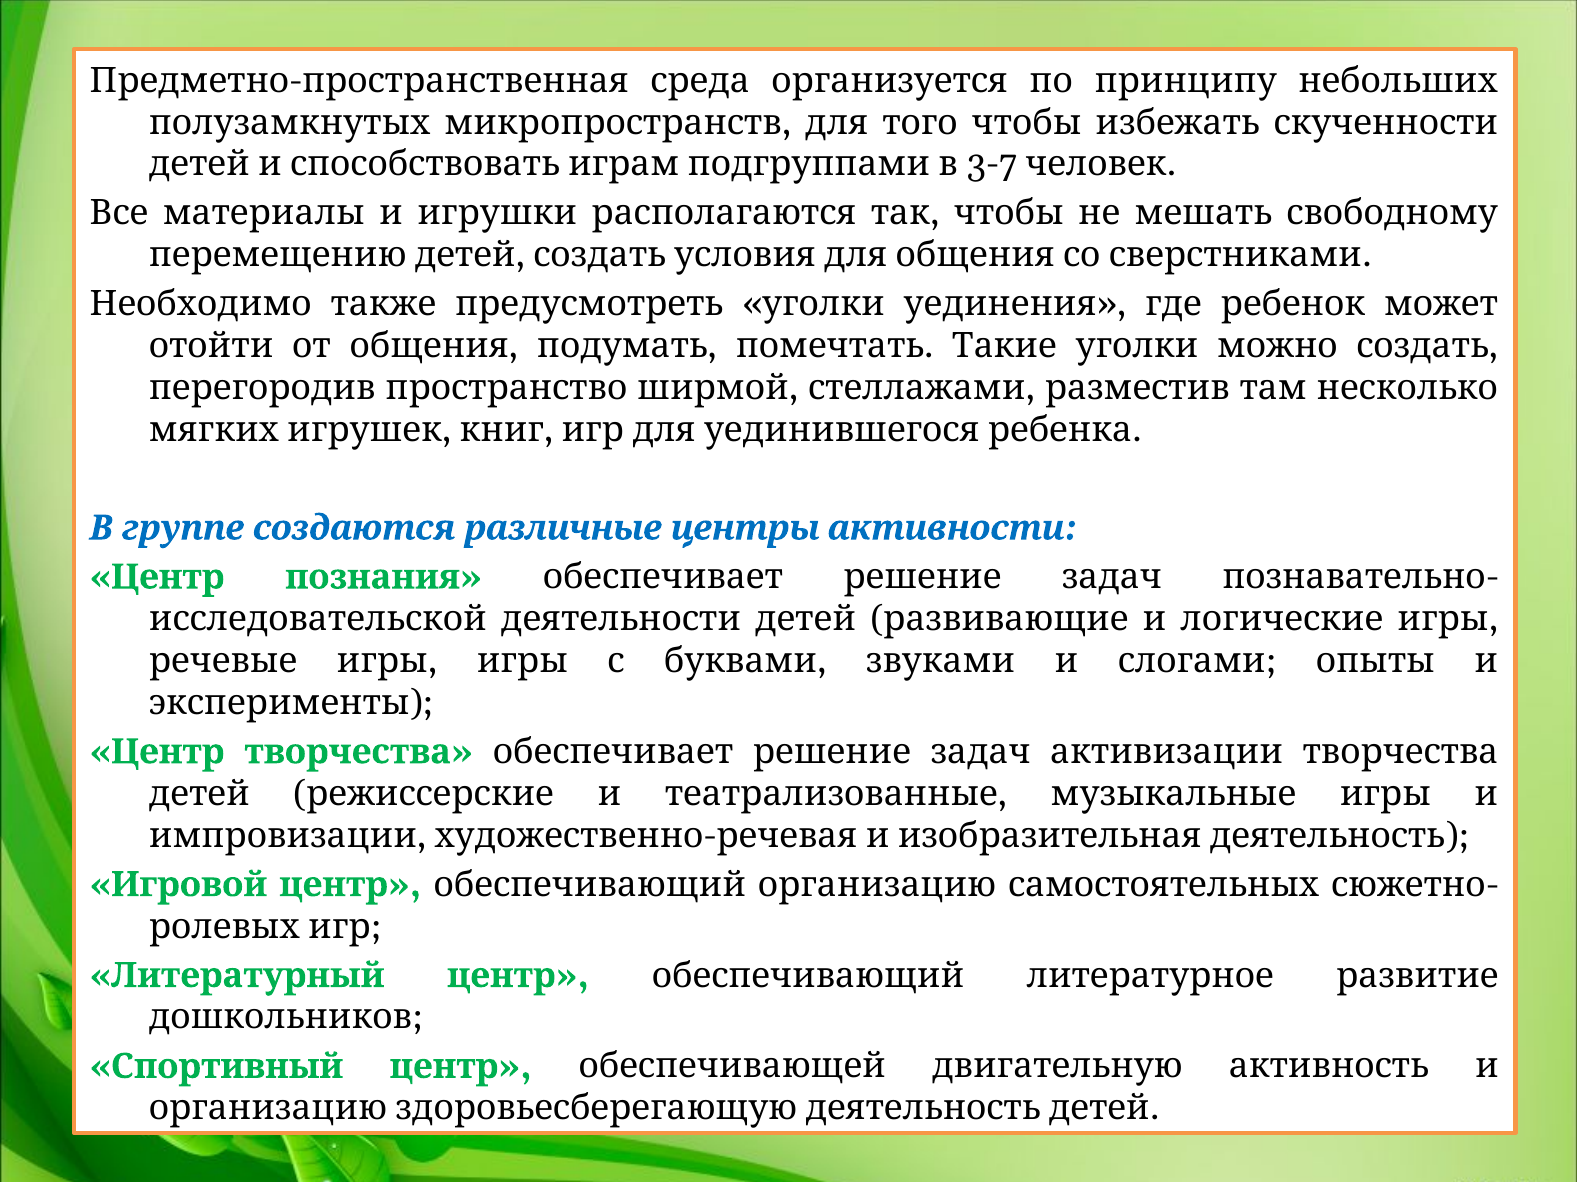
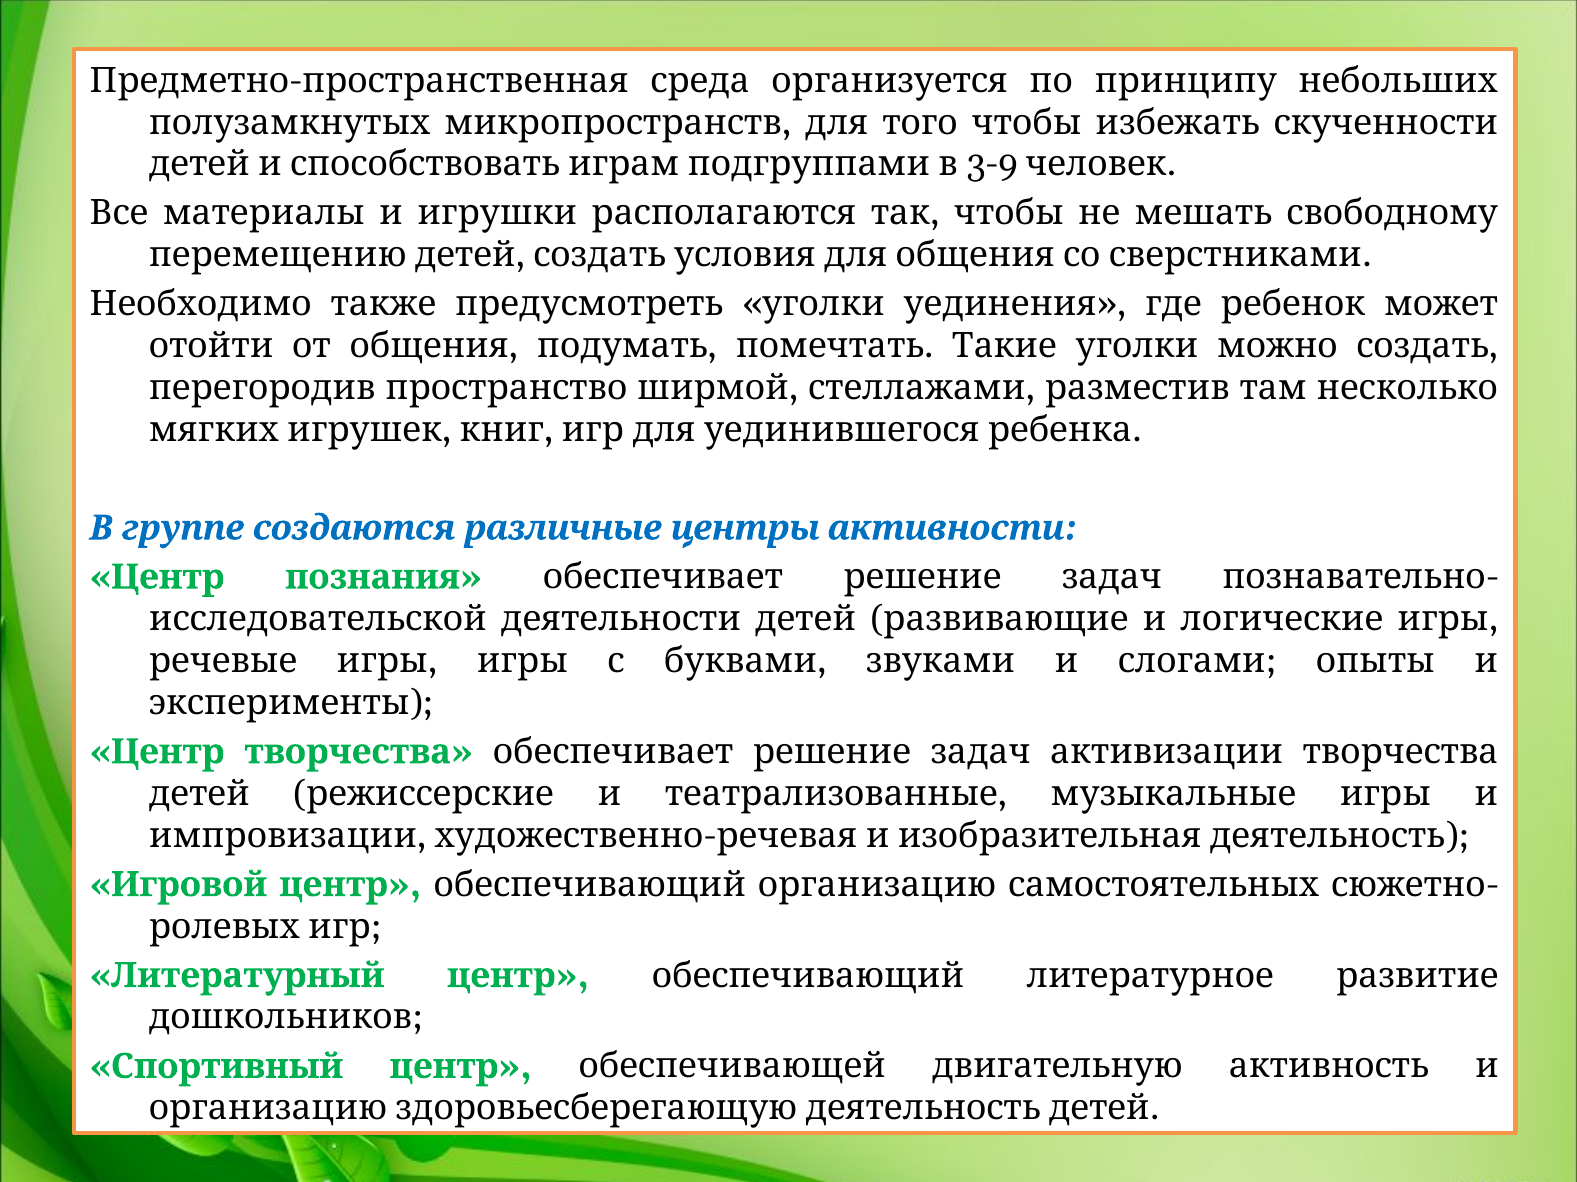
3-7: 3-7 -> 3-9 (992, 165)
